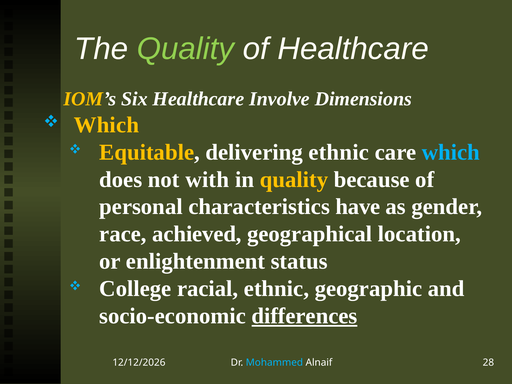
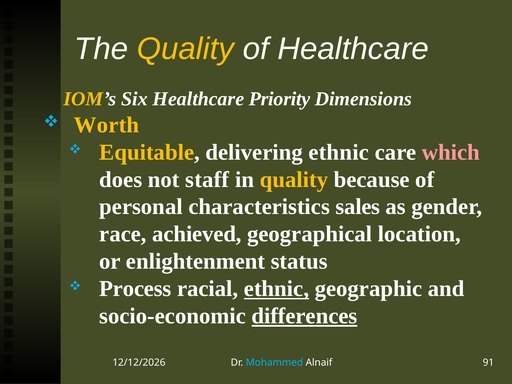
Quality colour: light green -> yellow (186, 49)
Involve: Involve -> Priority (280, 99)
Which: Which -> Worth (106, 125)
which colour: light blue -> pink (451, 152)
with: with -> staff (207, 179)
have: have -> sales (358, 207)
College: College -> Process (135, 289)
ethnic underline: none -> present (276, 289)
28: 28 -> 91 (488, 363)
